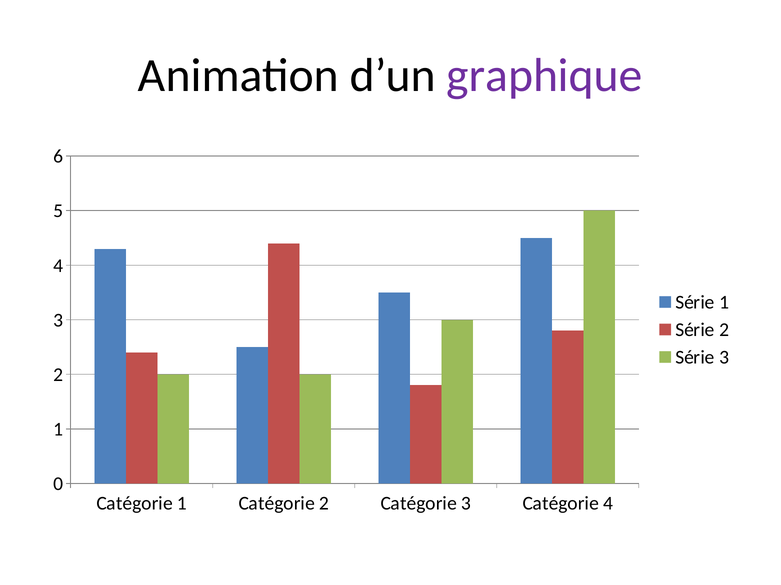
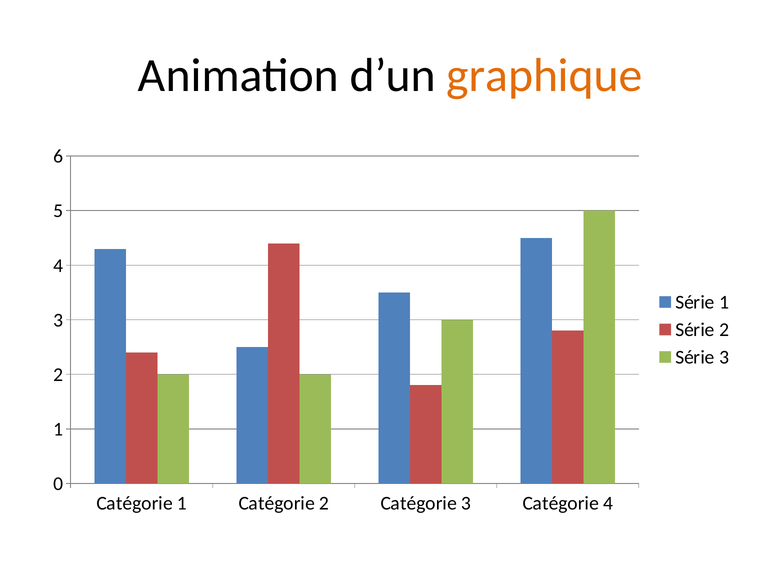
graphique colour: purple -> orange (544, 76)
